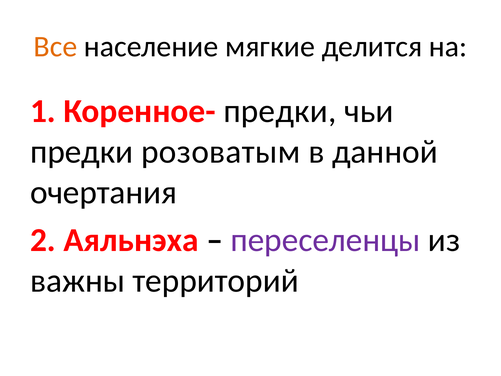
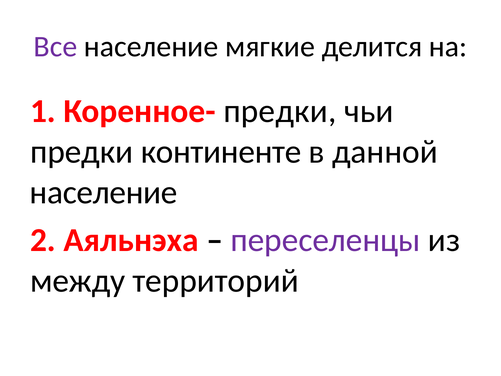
Все colour: orange -> purple (55, 47)
розоватым: розоватым -> континенте (221, 152)
очертания: очертания -> население (104, 192)
важны: важны -> между (78, 281)
